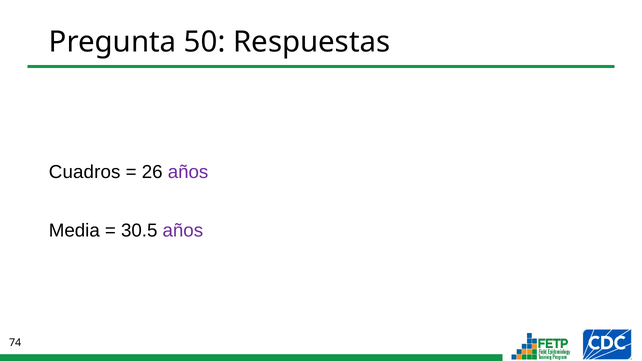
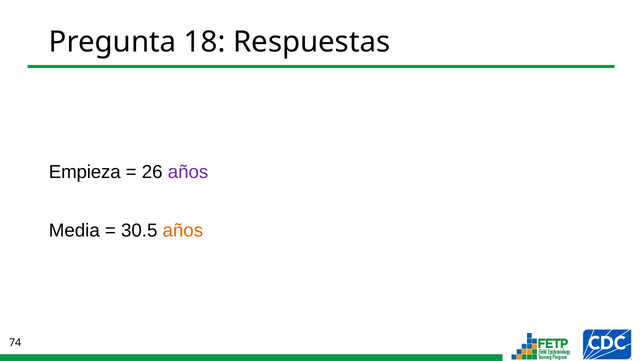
50: 50 -> 18 (205, 42)
Cuadros: Cuadros -> Empieza (85, 172)
años colour: purple -> orange (183, 230)
